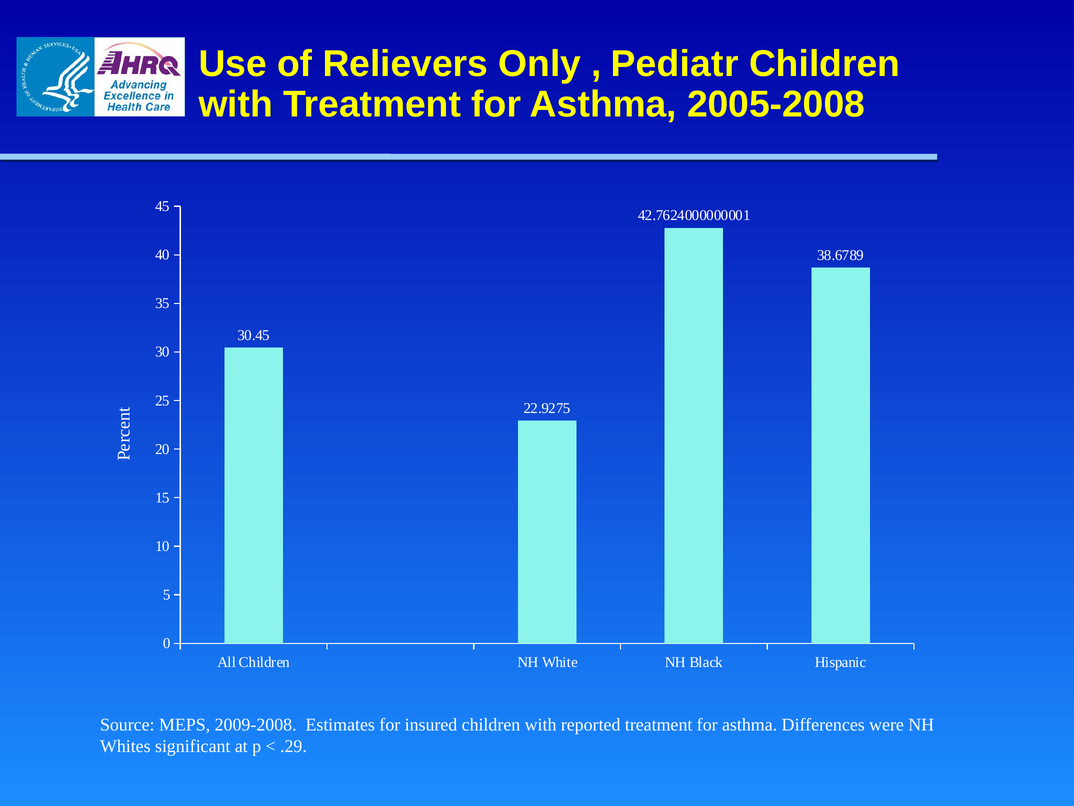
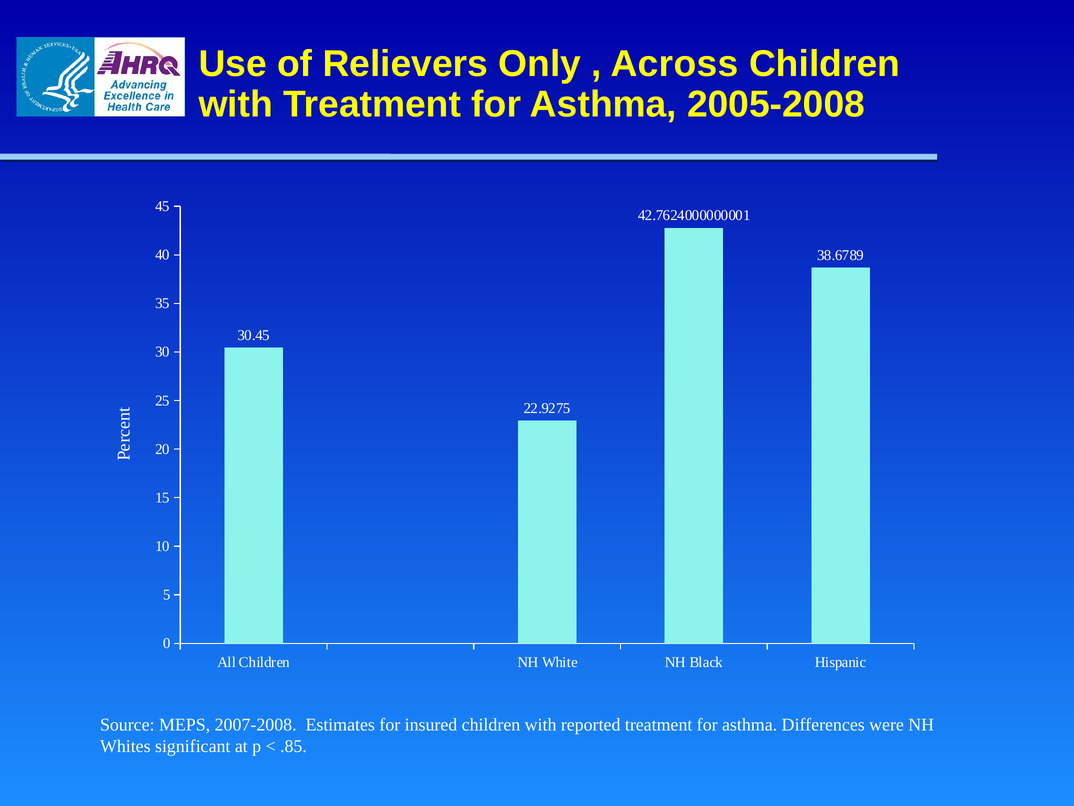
Pediatr: Pediatr -> Across (675, 64)
2009-2008: 2009-2008 -> 2007-2008 (256, 724)
.29: .29 -> .85 (293, 746)
